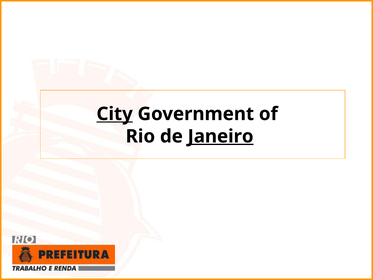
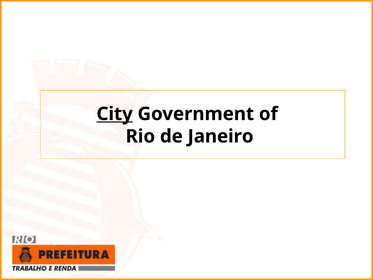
Janeiro underline: present -> none (221, 136)
